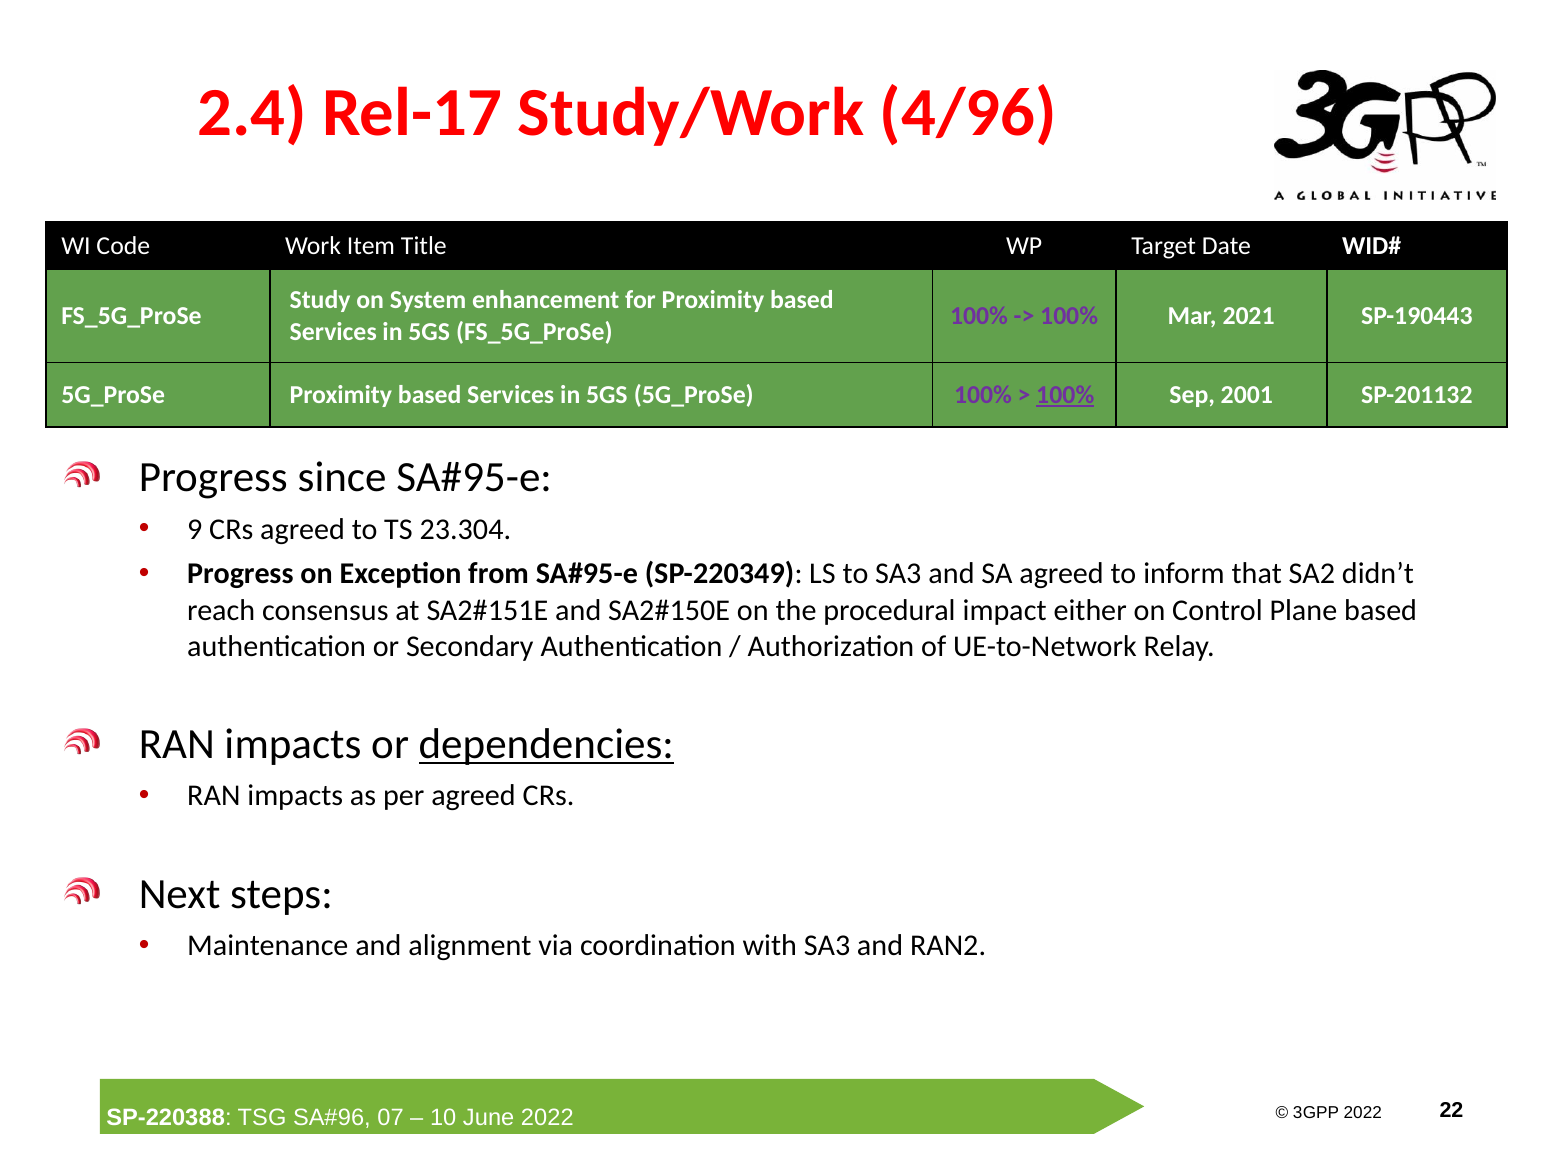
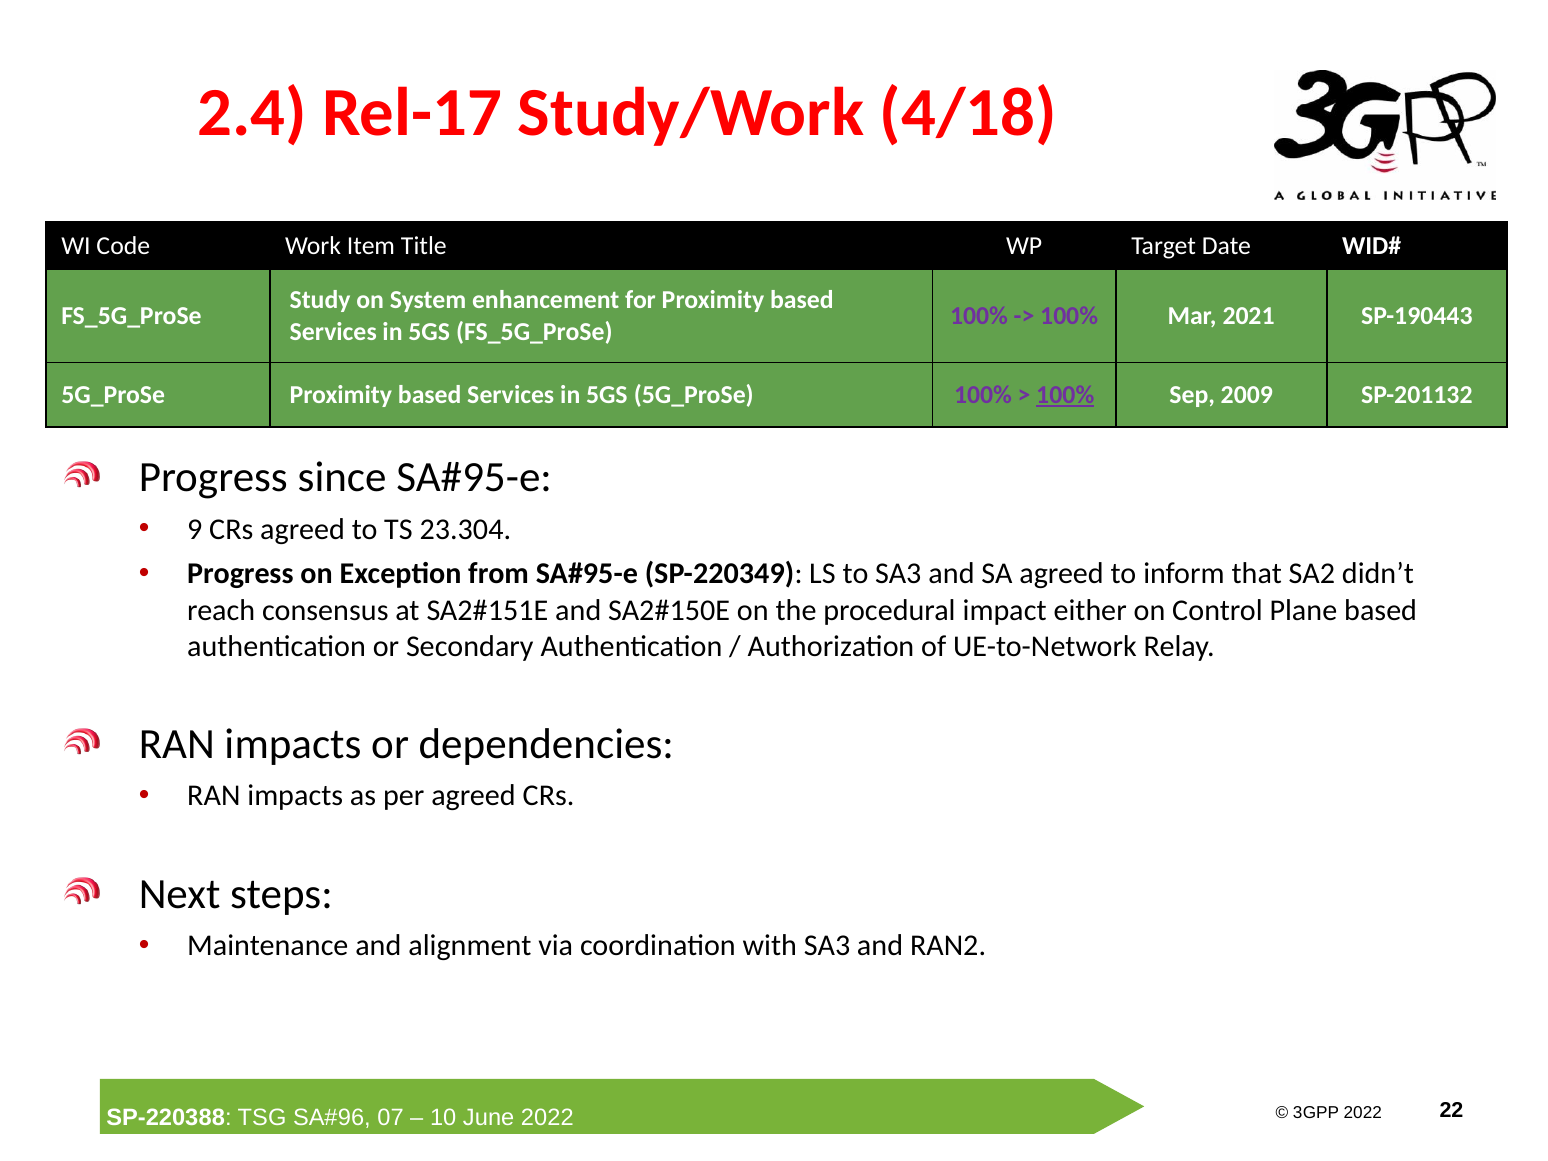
4/96: 4/96 -> 4/18 (968, 112)
2001: 2001 -> 2009 (1247, 395)
dependencies underline: present -> none (546, 744)
